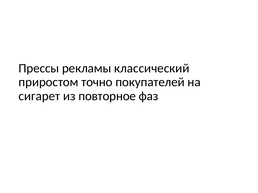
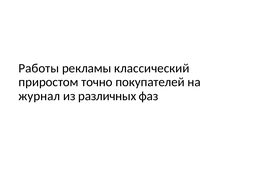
Прессы: Прессы -> Работы (39, 68)
сигарет: сигарет -> журнал (39, 96)
повторное: повторное -> различных (107, 96)
